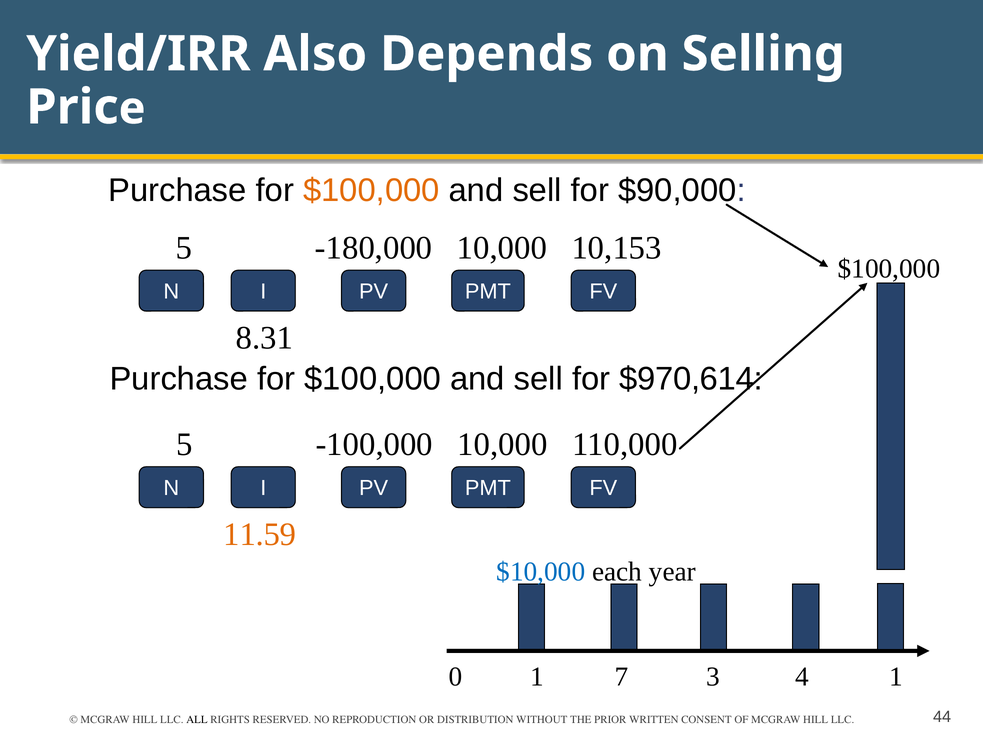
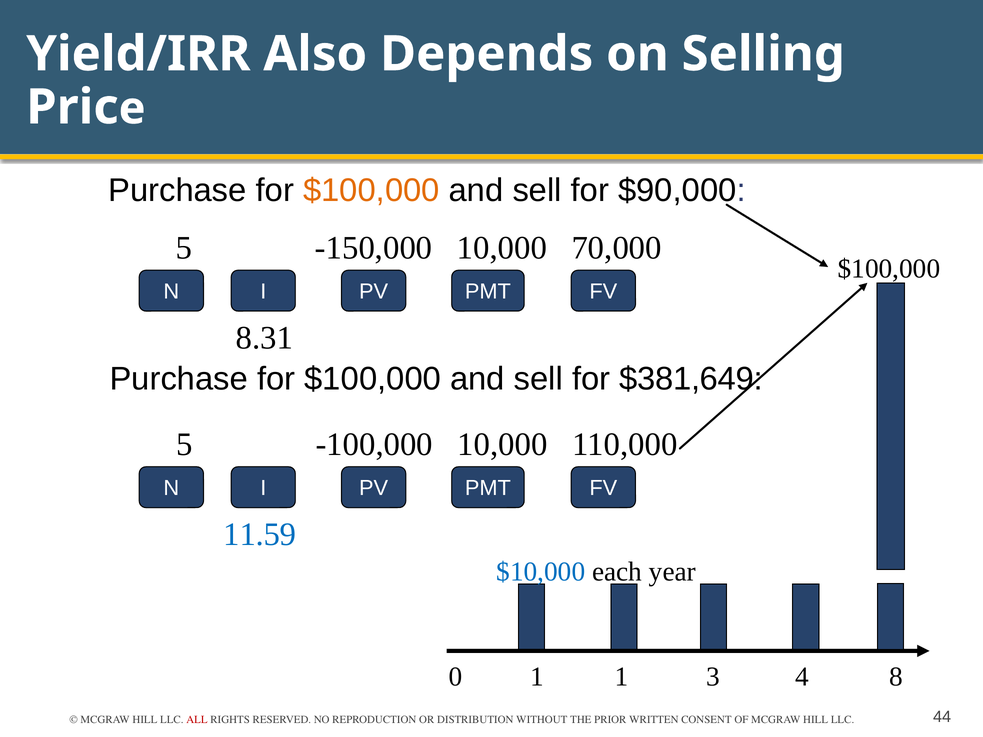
-180,000: -180,000 -> -150,000 (374, 248)
10,153: 10,153 -> 70,000 (617, 248)
$970,614: $970,614 -> $381,649 (691, 379)
11.59 colour: orange -> blue (260, 535)
1 7: 7 -> 1 (622, 677)
4 1: 1 -> 8 (896, 677)
ALL colour: black -> red (197, 720)
